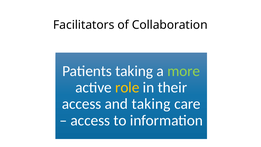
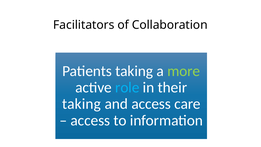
role colour: yellow -> light blue (127, 87)
access: access -> taking (81, 104)
and taking: taking -> access (151, 104)
